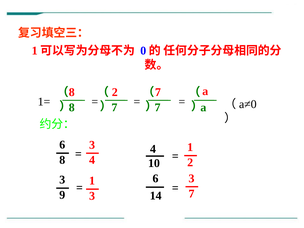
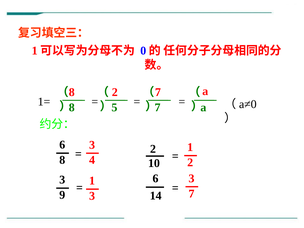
7: 7 -> 5 (114, 107)
4: 4 -> 2 (153, 149)
